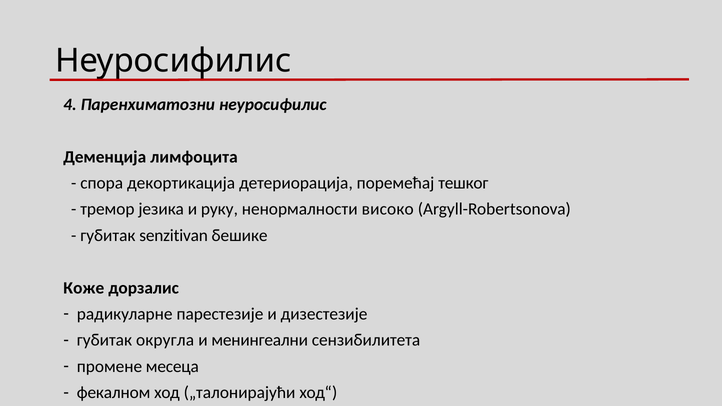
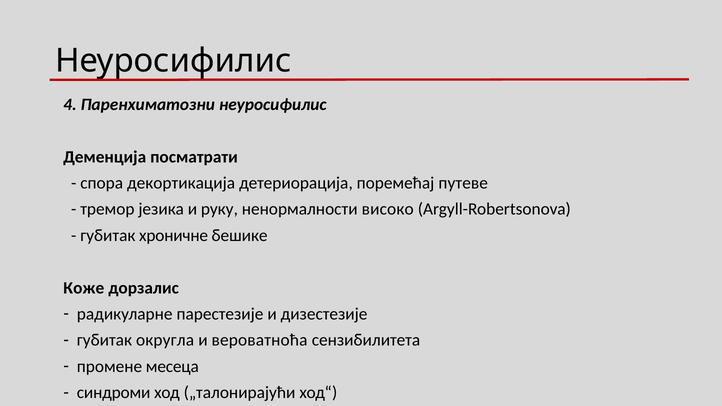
лимфоцита: лимфоцита -> посматрати (194, 157)
тешког: тешког -> путеве (463, 183)
senzitivan: senzitivan -> хроничне (174, 236)
менингеални: менингеални -> вероватноћа (260, 340)
фекалном: фекалном -> синдроми (114, 393)
